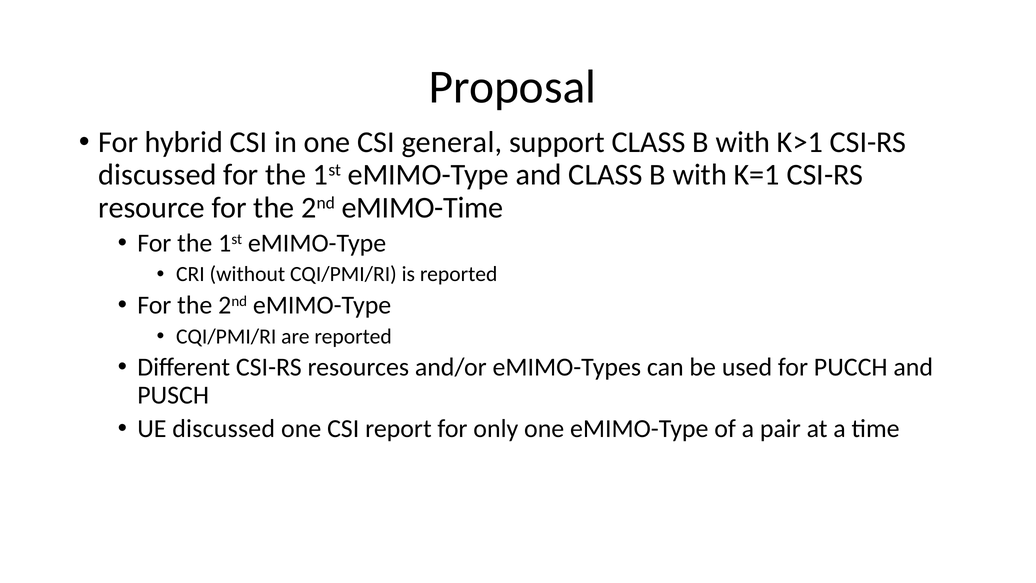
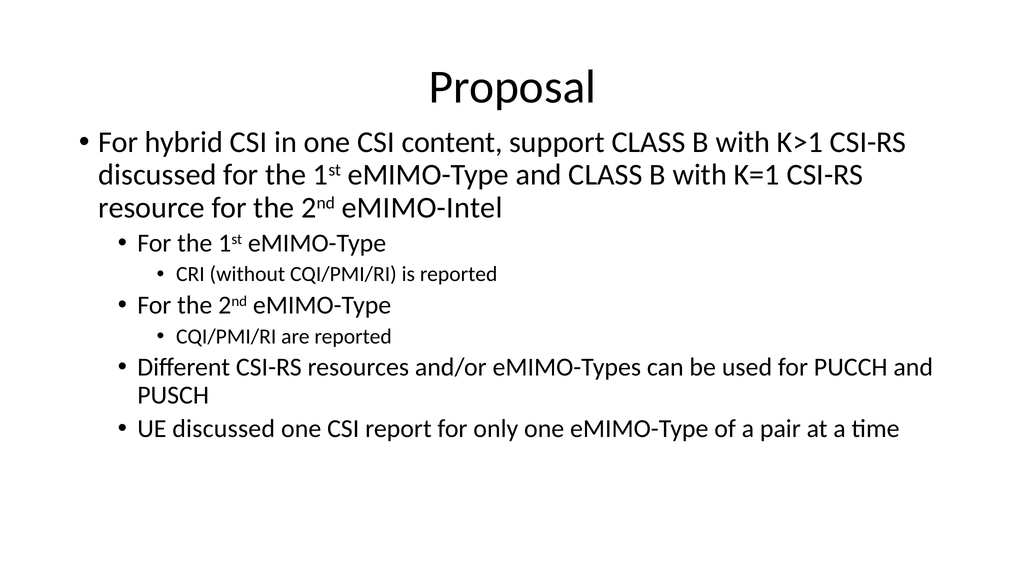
general: general -> content (452, 142)
eMIMO-Time: eMIMO-Time -> eMIMO-Intel (422, 207)
